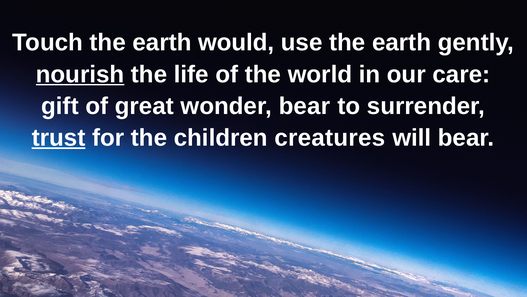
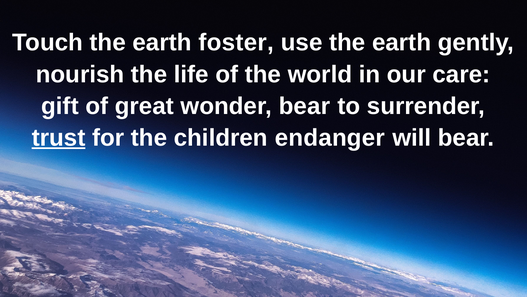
would: would -> foster (236, 43)
nourish underline: present -> none (80, 74)
creatures: creatures -> endanger (330, 137)
